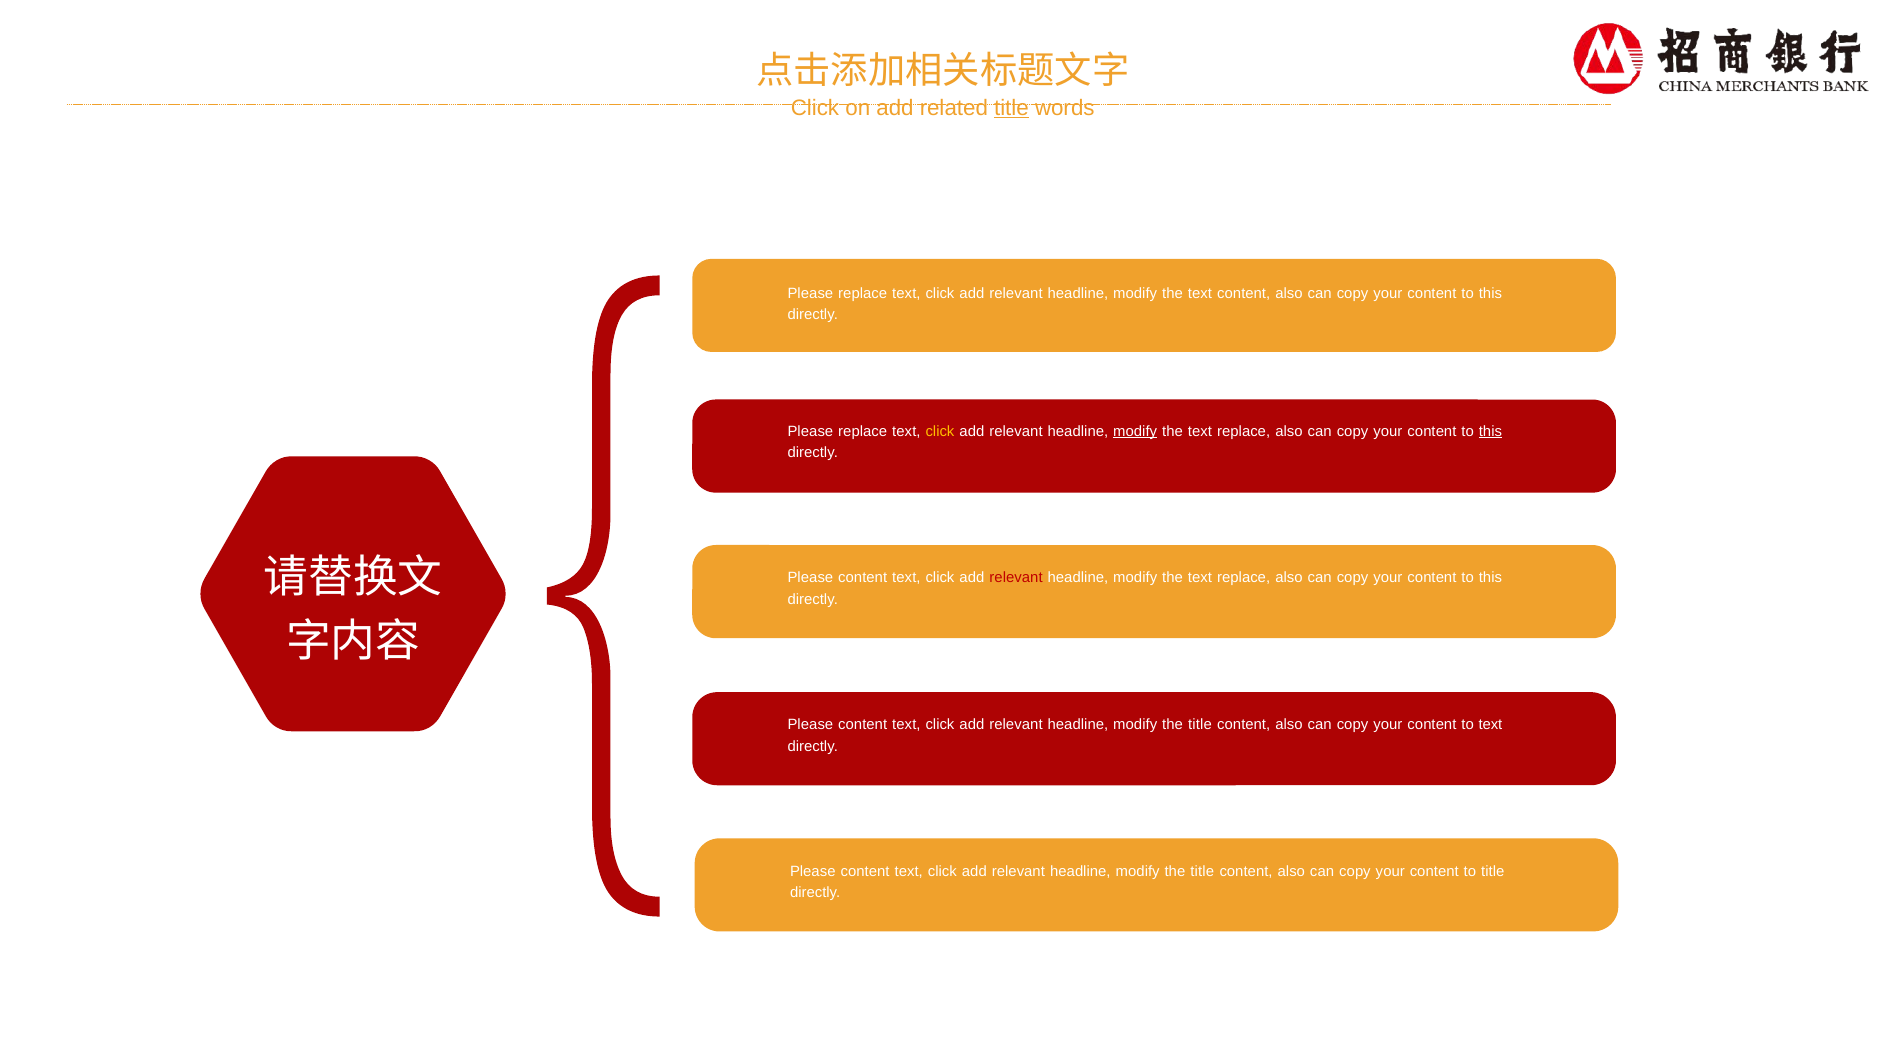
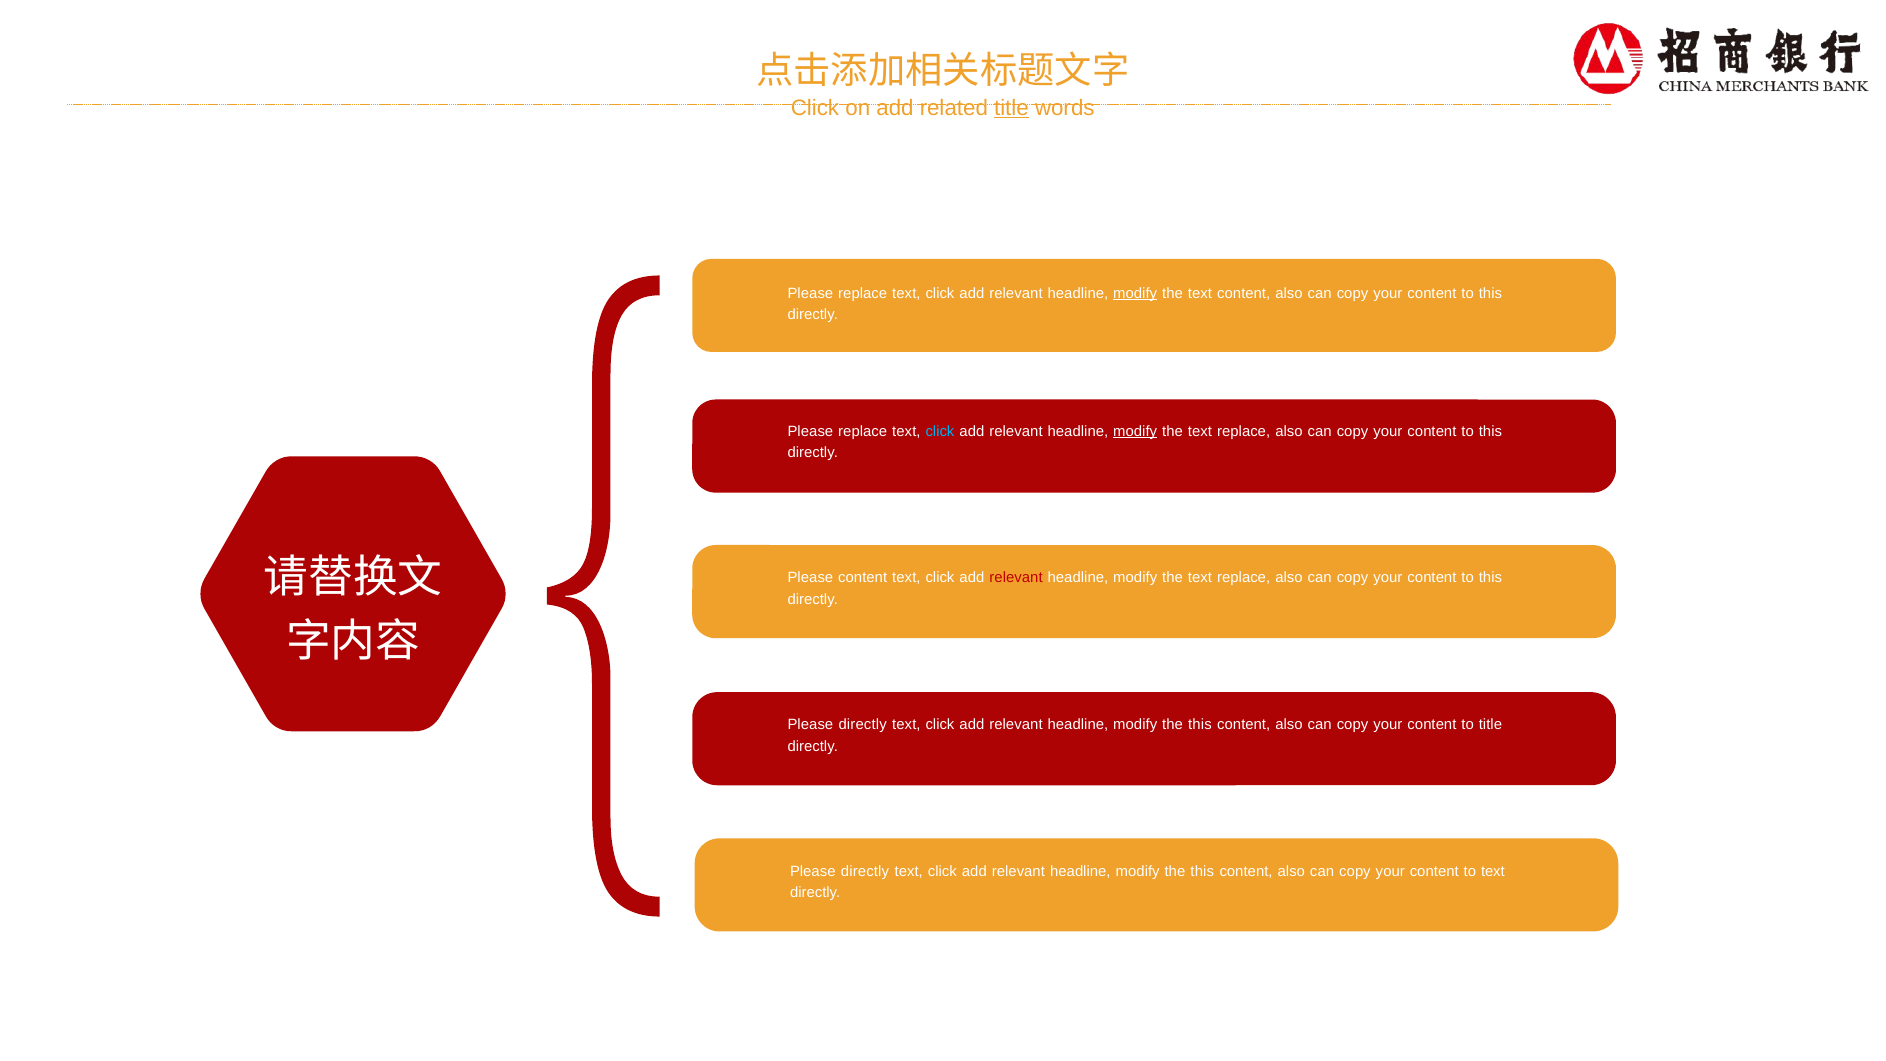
modify underline: none -> present (1135, 293)
click colour: yellow -> light blue (940, 431)
this underline: present -> none (1490, 431)
content: content -> directly (863, 725)
title: title -> this (1200, 725)
to text: text -> title (1490, 725)
content: content -> directly (865, 871)
title: title -> this (1202, 871)
to title: title -> text (1493, 871)
